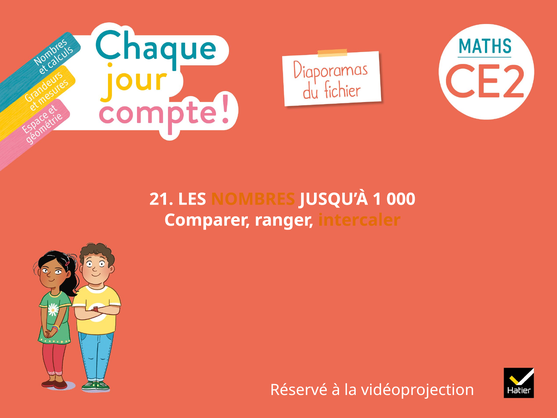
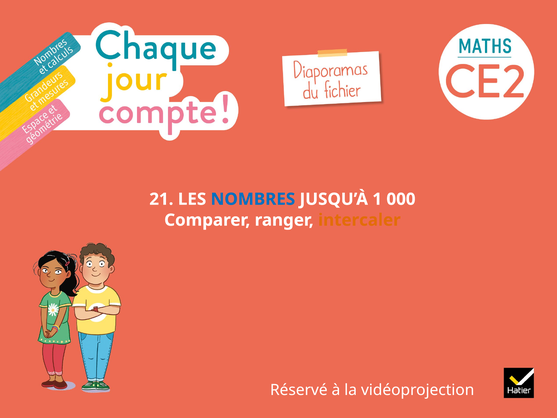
NOMBRES colour: orange -> blue (253, 199)
